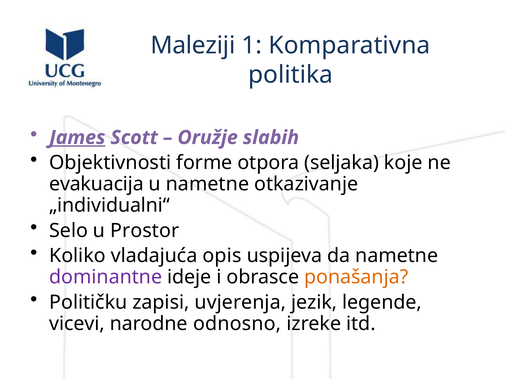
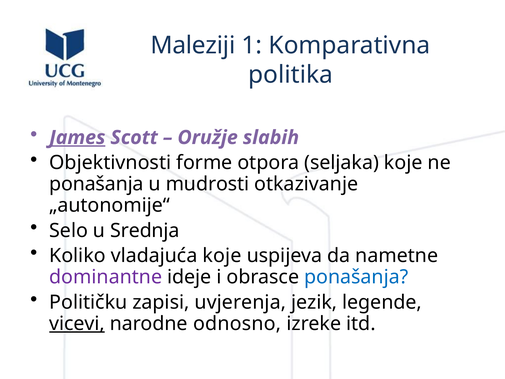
evakuacija: evakuacija -> ponašanja (96, 184)
u nametne: nametne -> mudrosti (207, 184)
„individualni“: „individualni“ -> „autonomije“ (110, 205)
Prostor: Prostor -> Srednja (145, 230)
vladajuća opis: opis -> koje (222, 256)
ponašanja colour: orange -> blue (356, 277)
vicevi underline: none -> present (77, 323)
